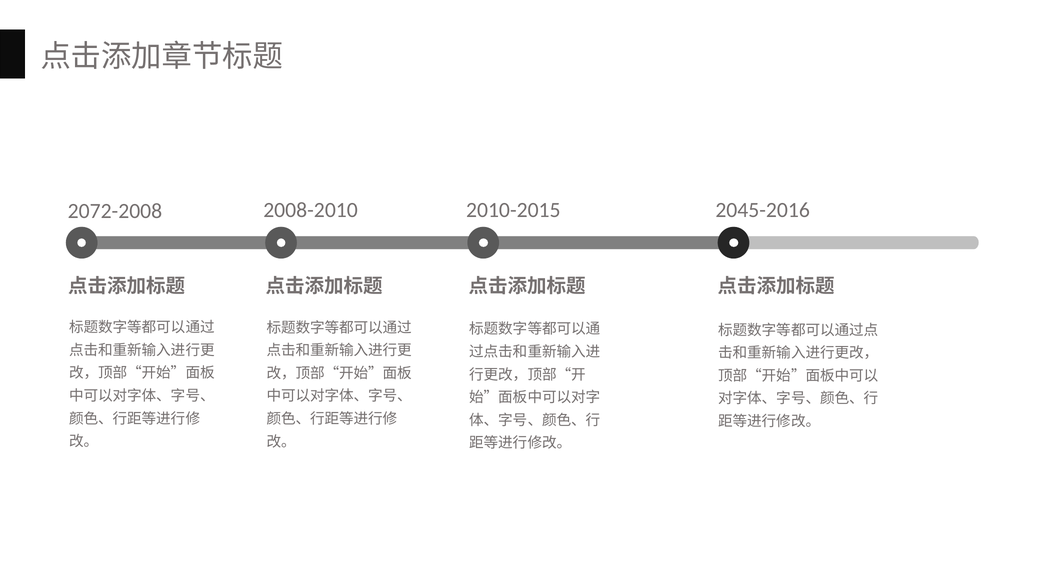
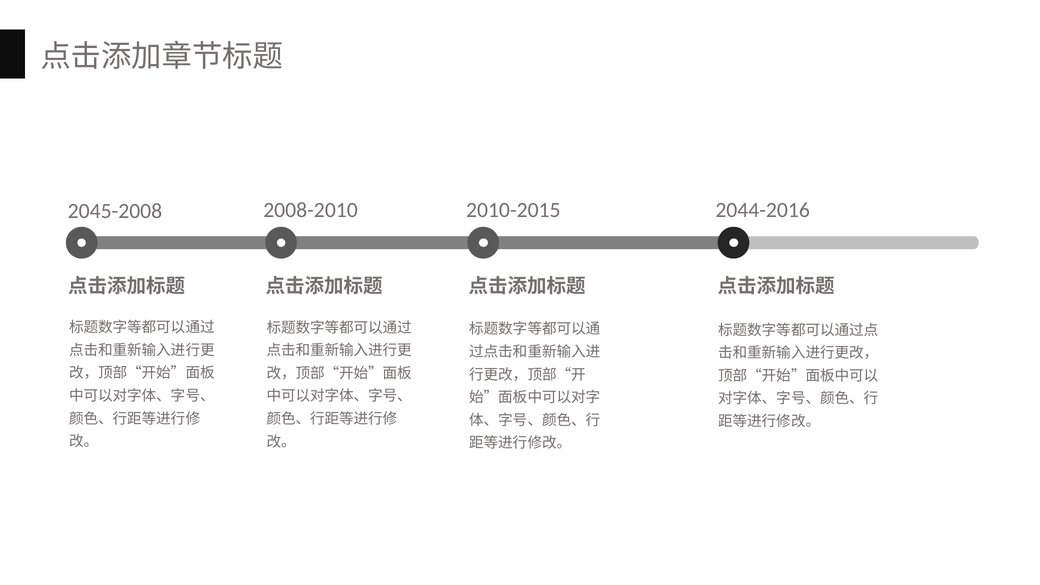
2072-2008: 2072-2008 -> 2045-2008 (115, 211)
2045-2016: 2045-2016 -> 2044-2016 (763, 210)
